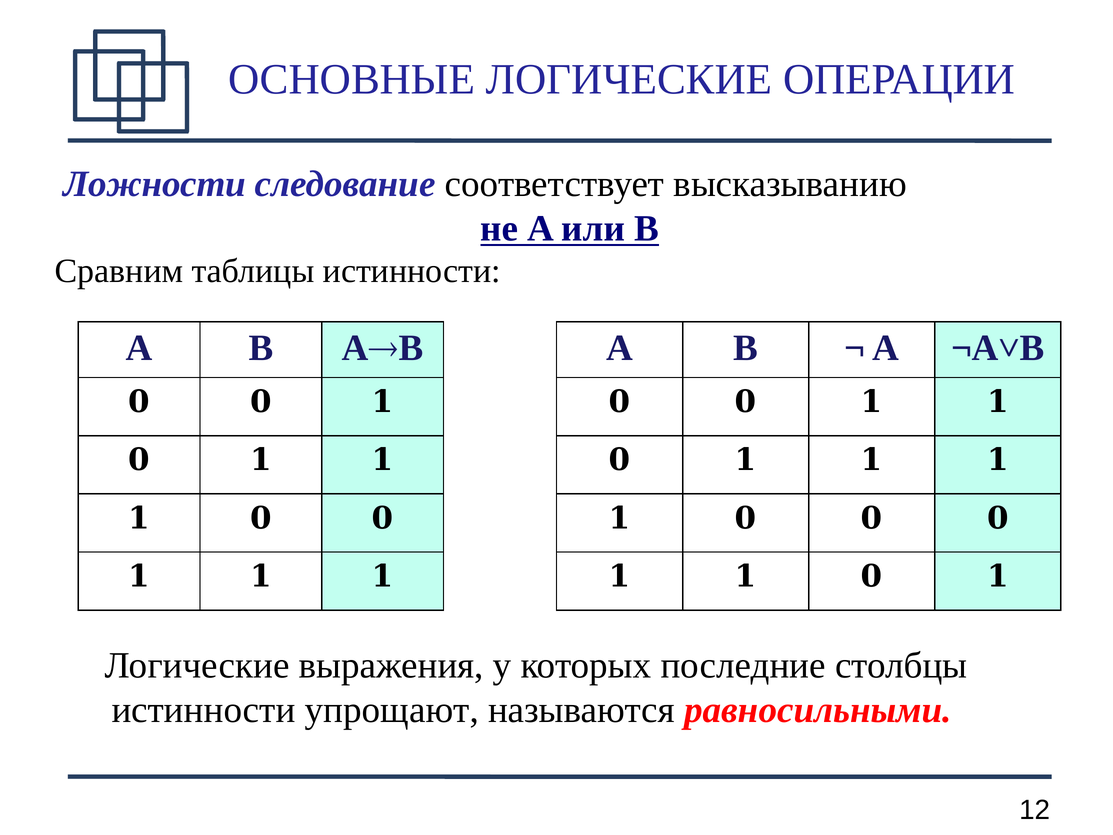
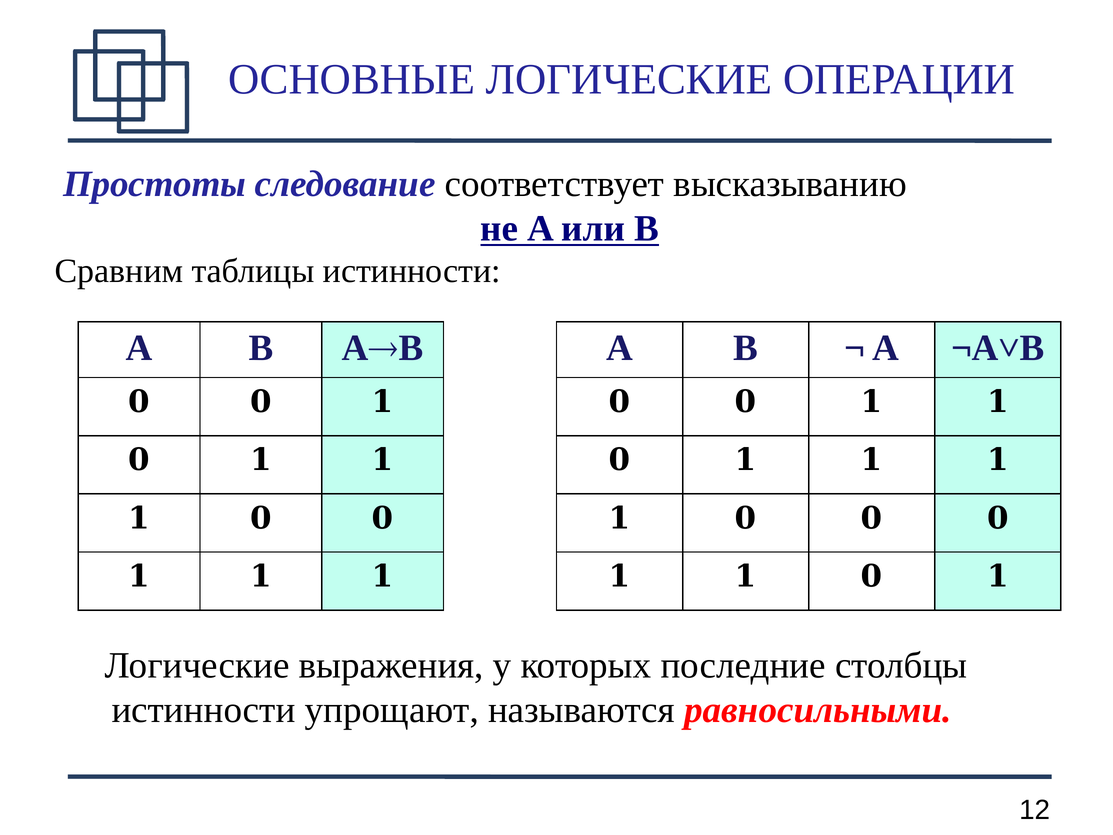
Ложности: Ложности -> Простоты (154, 184)
